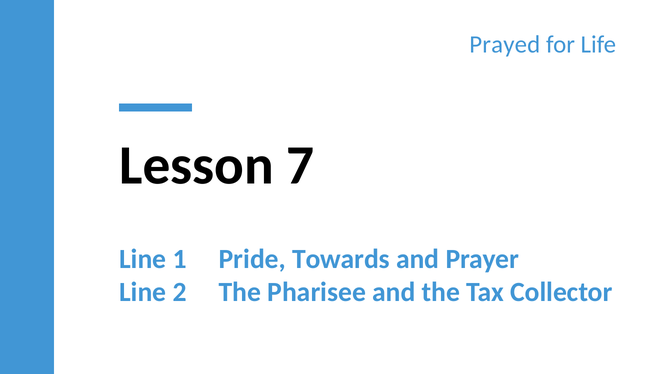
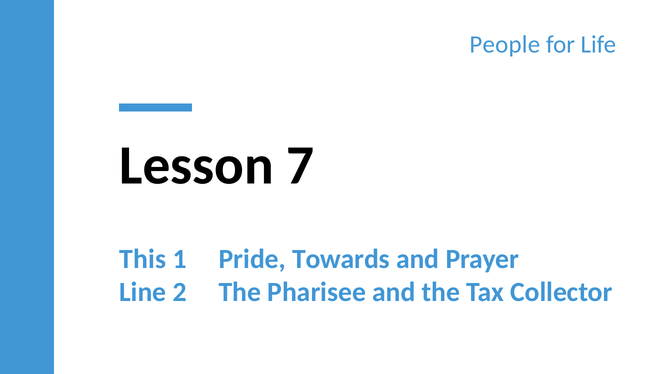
Prayed: Prayed -> People (505, 44)
Line: Line -> This (143, 259)
